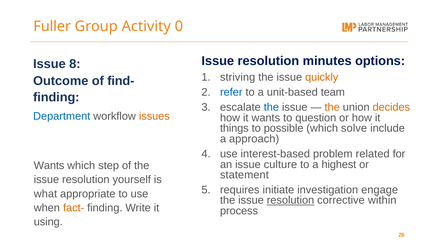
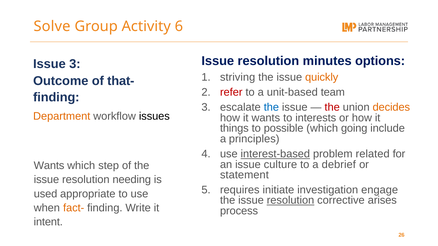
Fuller: Fuller -> Solve (52, 26)
0: 0 -> 6 (179, 26)
Issue 8: 8 -> 3 (75, 64)
find-: find- -> that- (121, 81)
refer colour: blue -> red (231, 92)
the colour: orange -> red (332, 108)
Department colour: blue -> orange (62, 116)
issues colour: orange -> black (154, 116)
question: question -> interests (316, 118)
solve: solve -> going (354, 129)
approach: approach -> principles (254, 139)
interest-based underline: none -> present (275, 154)
highest: highest -> debrief (339, 165)
yourself: yourself -> needing (132, 180)
what: what -> used (46, 194)
within: within -> arises (382, 201)
using: using -> intent (48, 222)
